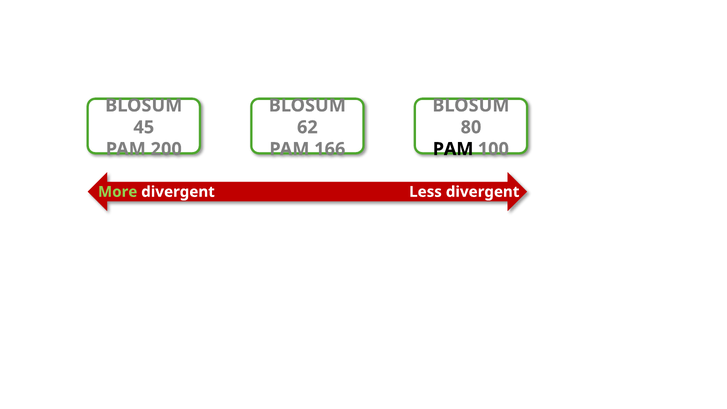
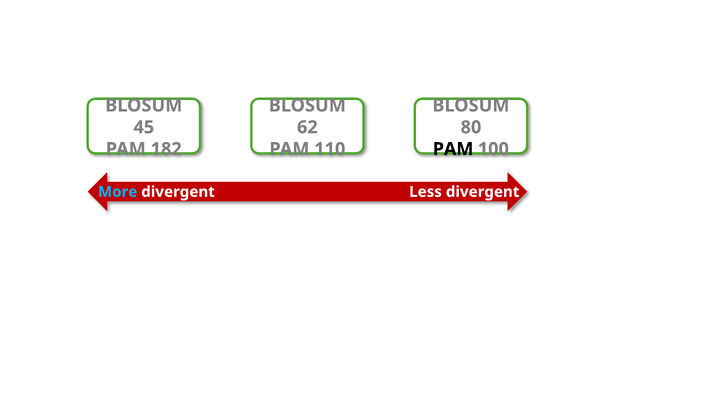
200: 200 -> 182 (166, 149)
166: 166 -> 110 (330, 149)
More colour: light green -> light blue (118, 192)
